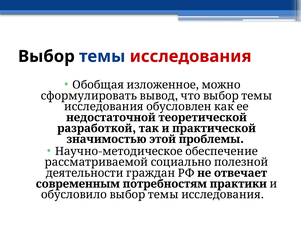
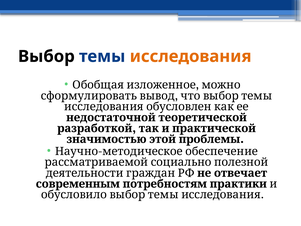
исследования colour: red -> orange (191, 56)
